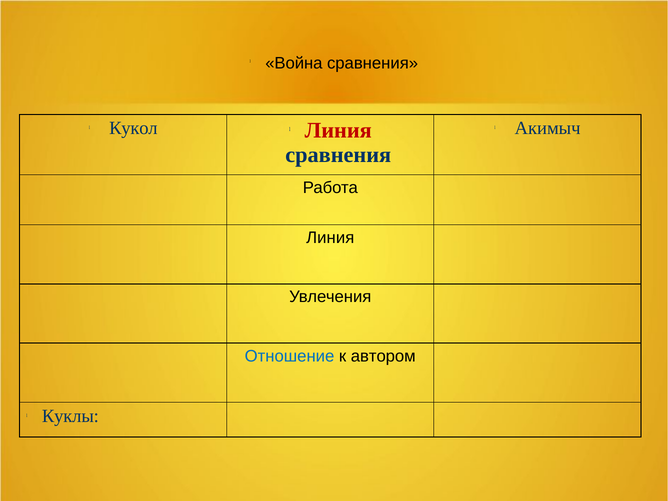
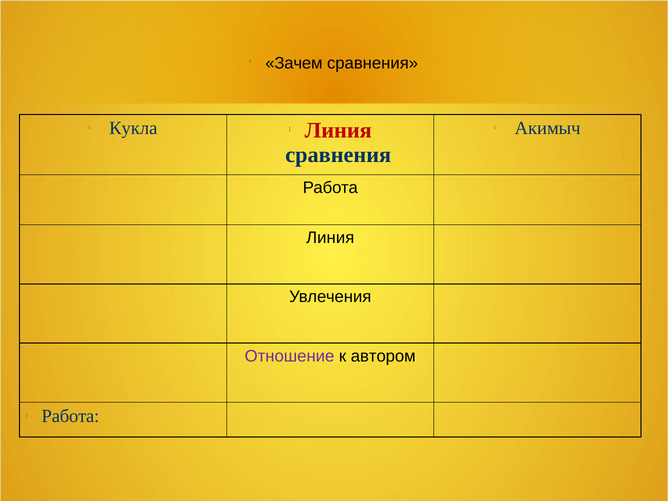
Война: Война -> Зачем (294, 63)
Кукол: Кукол -> Кукла (133, 128)
Отношение colour: blue -> purple (290, 356)
Куклы: Куклы -> Работа (70, 416)
